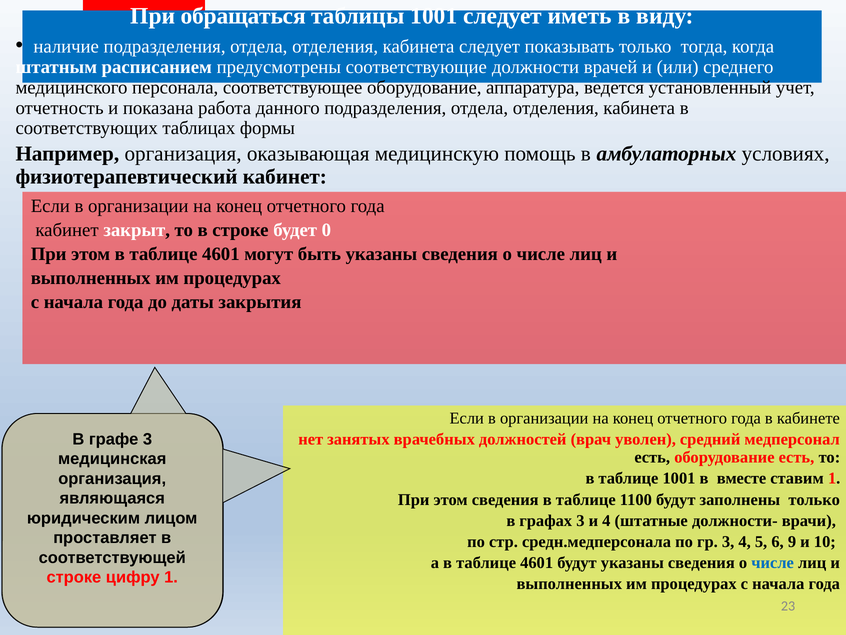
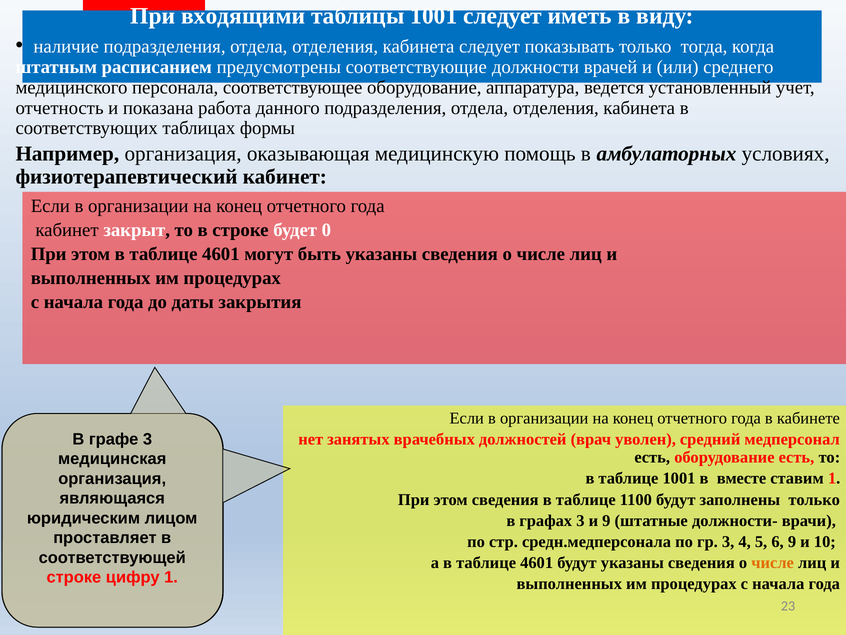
обращаться: обращаться -> входящими (243, 16)
и 4: 4 -> 9 (606, 520)
числе colour: blue -> orange (773, 562)
